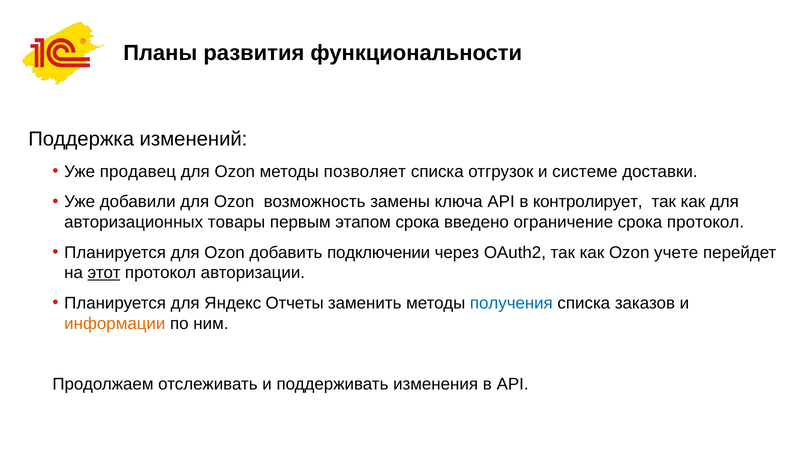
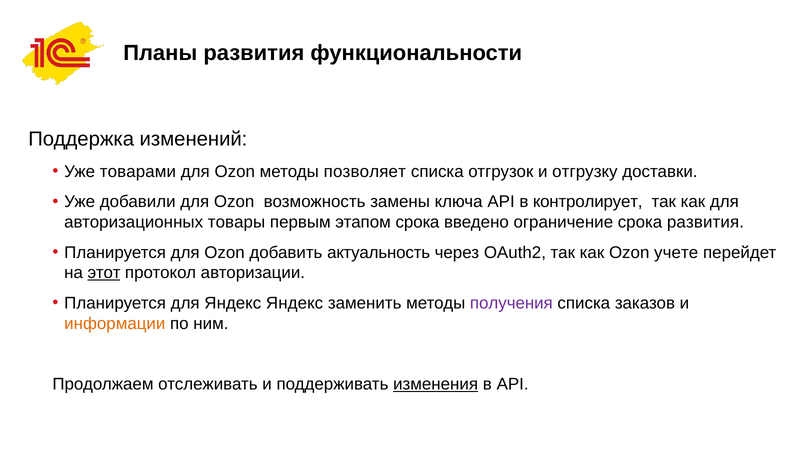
продавец: продавец -> товарами (138, 172)
системе: системе -> отгрузку (585, 172)
срока протокол: протокол -> развития (705, 222)
подключении: подключении -> актуальность (379, 253)
Яндекс Отчеты: Отчеты -> Яндекс (295, 303)
получения colour: blue -> purple (511, 303)
изменения underline: none -> present (436, 384)
